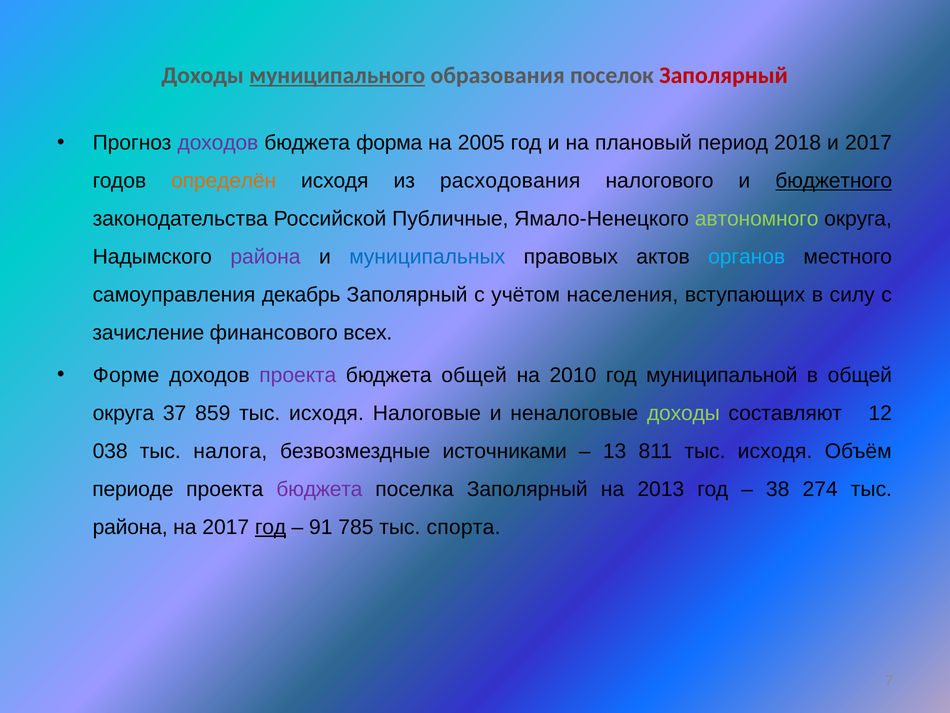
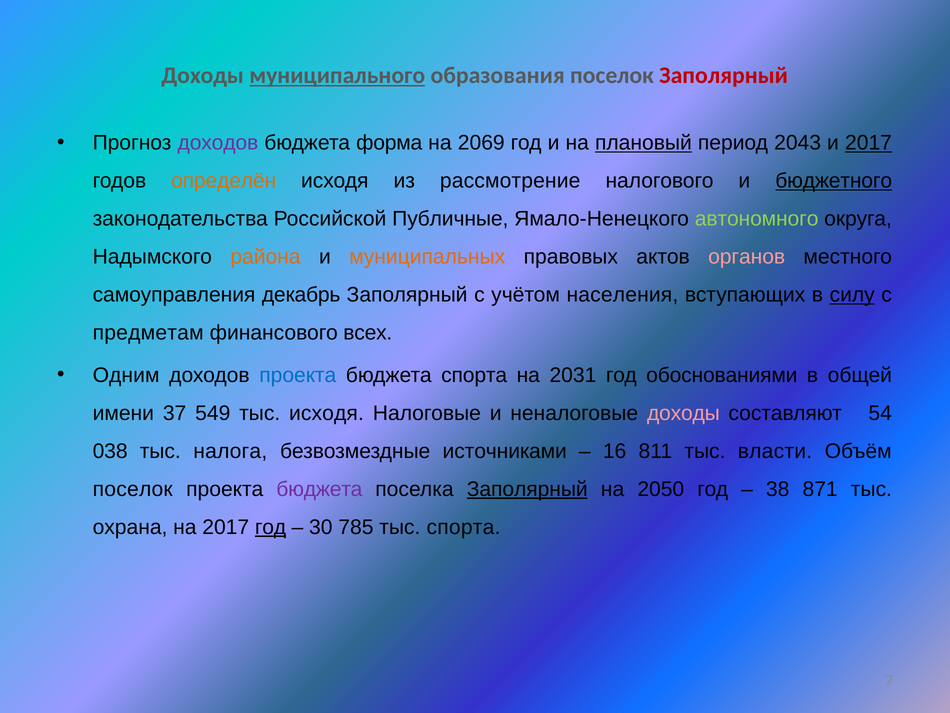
2005: 2005 -> 2069 (481, 143)
плановый underline: none -> present (643, 143)
2018: 2018 -> 2043 (798, 143)
2017 underline: none -> present (869, 143)
расходования: расходования -> рассмотрение (510, 181)
района colour: purple -> orange (265, 257)
муниципальных colour: blue -> orange (427, 257)
органов colour: light blue -> pink (747, 257)
силу underline: none -> present (852, 295)
зачисление: зачисление -> предметам (148, 333)
Форме: Форме -> Одним (126, 375)
проекта colour: purple -> blue (298, 375)
бюджета общей: общей -> спорта (474, 375)
2010: 2010 -> 2031 (573, 375)
муниципальной: муниципальной -> обоснованиями (722, 375)
округа: округа -> имени (123, 413)
859: 859 -> 549 (213, 413)
доходы colour: light green -> pink (683, 413)
12: 12 -> 54 (880, 413)
13: 13 -> 16 (615, 451)
811 тыс исходя: исходя -> власти (775, 451)
периоде: периоде -> поселок (133, 489)
Заполярный underline: none -> present (527, 489)
2013: 2013 -> 2050 (661, 489)
274: 274 -> 871 (820, 489)
района: района -> охрана (130, 527)
91: 91 -> 30 (321, 527)
